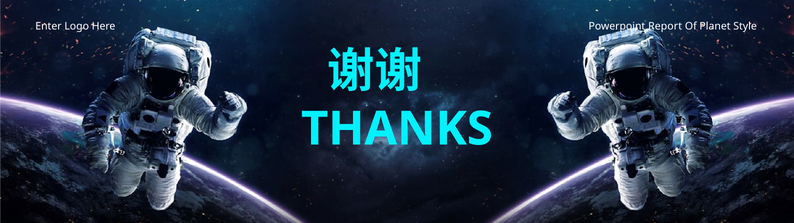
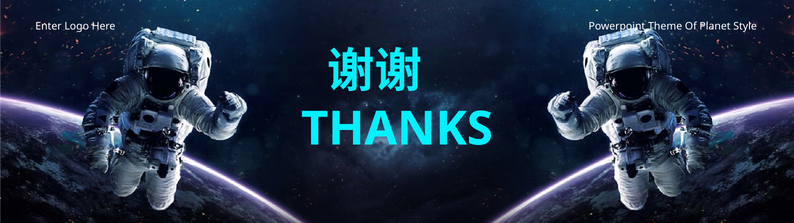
Report: Report -> Theme (665, 26)
